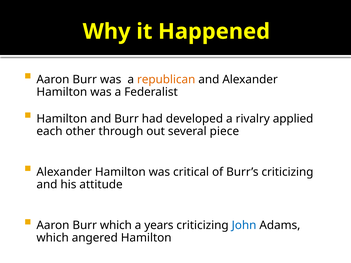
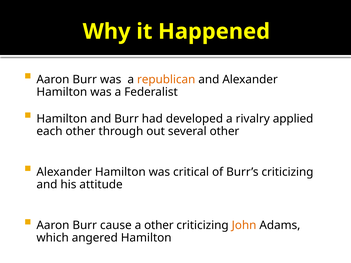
several piece: piece -> other (224, 131)
Burr which: which -> cause (116, 225)
a years: years -> other (159, 225)
John colour: blue -> orange (244, 225)
